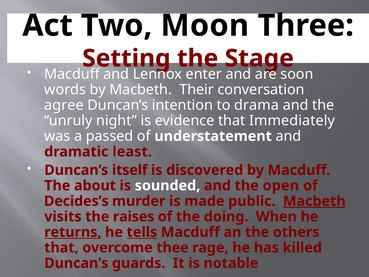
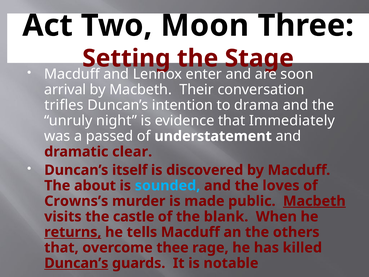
words: words -> arrival (65, 90)
agree: agree -> trifles (64, 105)
least: least -> clear (132, 152)
sounded colour: white -> light blue (168, 185)
open: open -> loves (281, 185)
Decides’s: Decides’s -> Crowns’s (76, 201)
raises: raises -> castle (134, 216)
doing: doing -> blank (226, 216)
tells underline: present -> none (142, 232)
Duncan’s underline: none -> present (76, 263)
